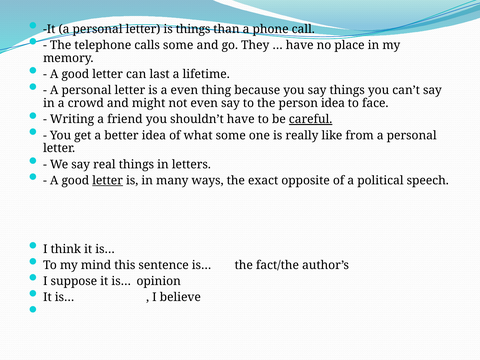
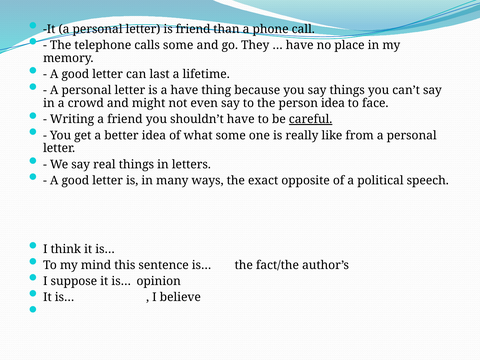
is things: things -> friend (193, 29)
a even: even -> have (184, 90)
letter underline: present -> none (108, 180)
